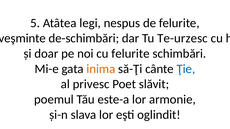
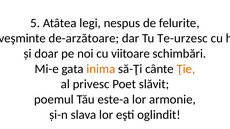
de-schimbări: de-schimbări -> de-arzătoare (84, 38)
cu felurite: felurite -> viitoare (131, 54)
Ţie colour: blue -> orange (186, 69)
